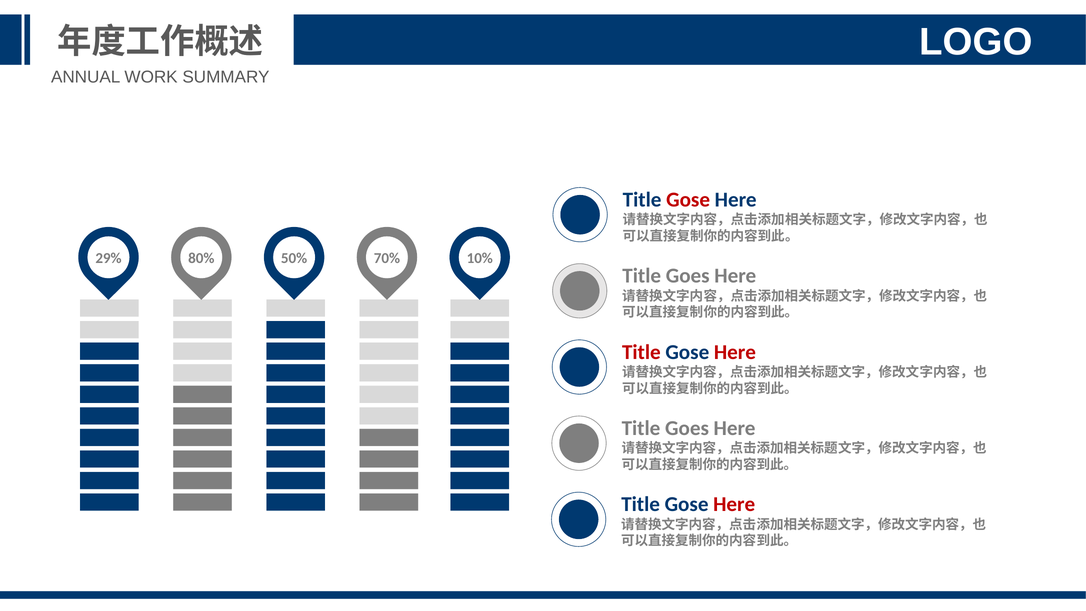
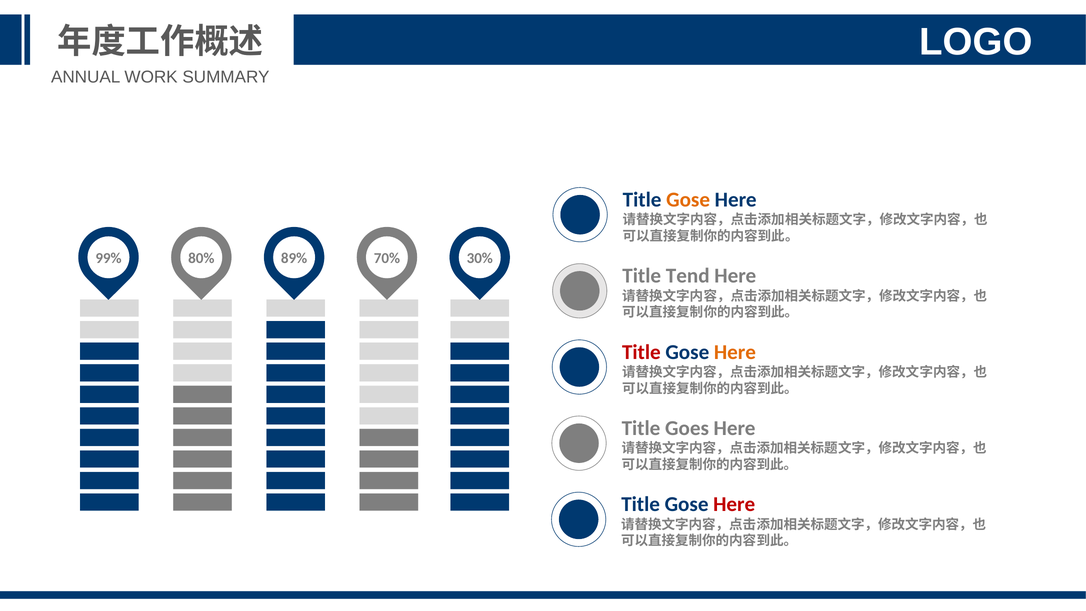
Gose colour: red -> orange (688, 200)
29%: 29% -> 99% (109, 258)
50%: 50% -> 89% (294, 258)
10%: 10% -> 30% (480, 258)
Goes: Goes -> Tend (688, 276)
Here colour: red -> orange (735, 352)
